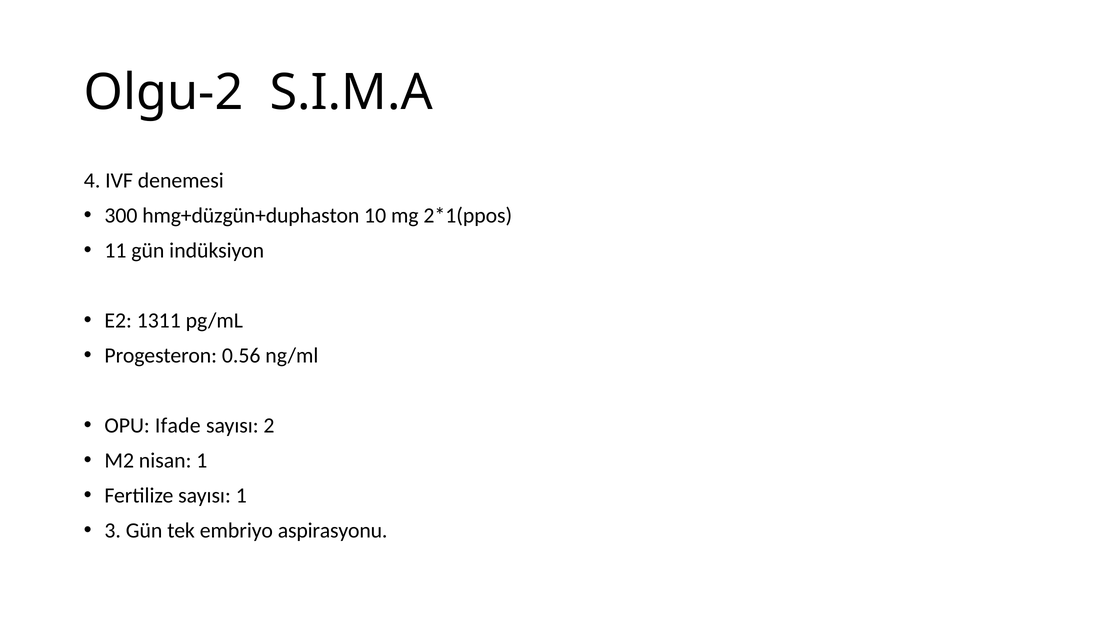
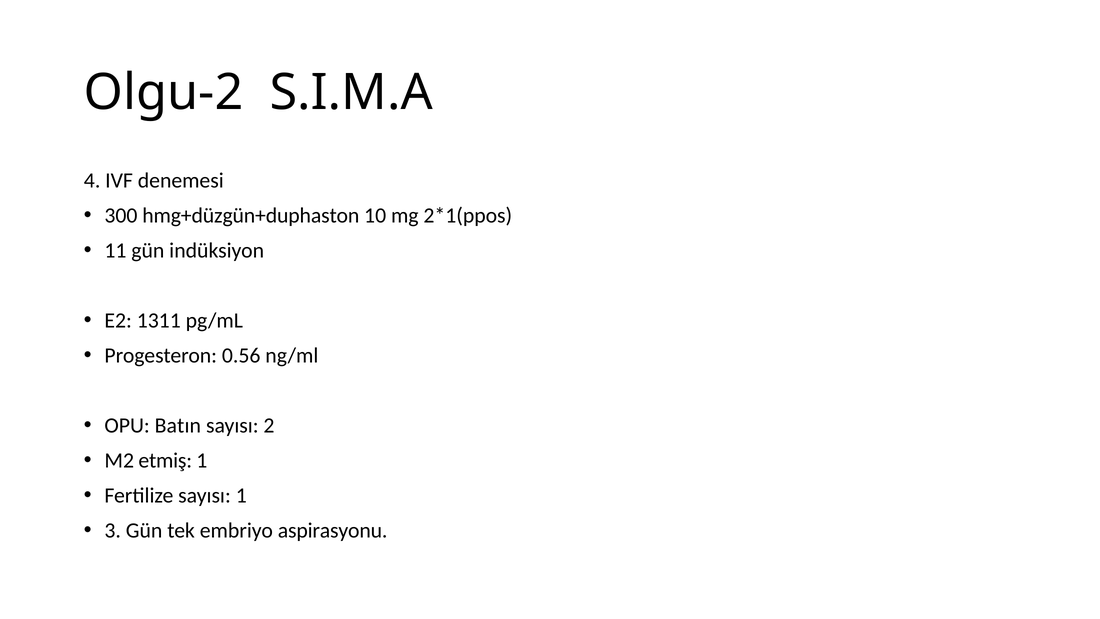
Ifade: Ifade -> Batın (178, 425)
nisan: nisan -> etmiş (165, 460)
